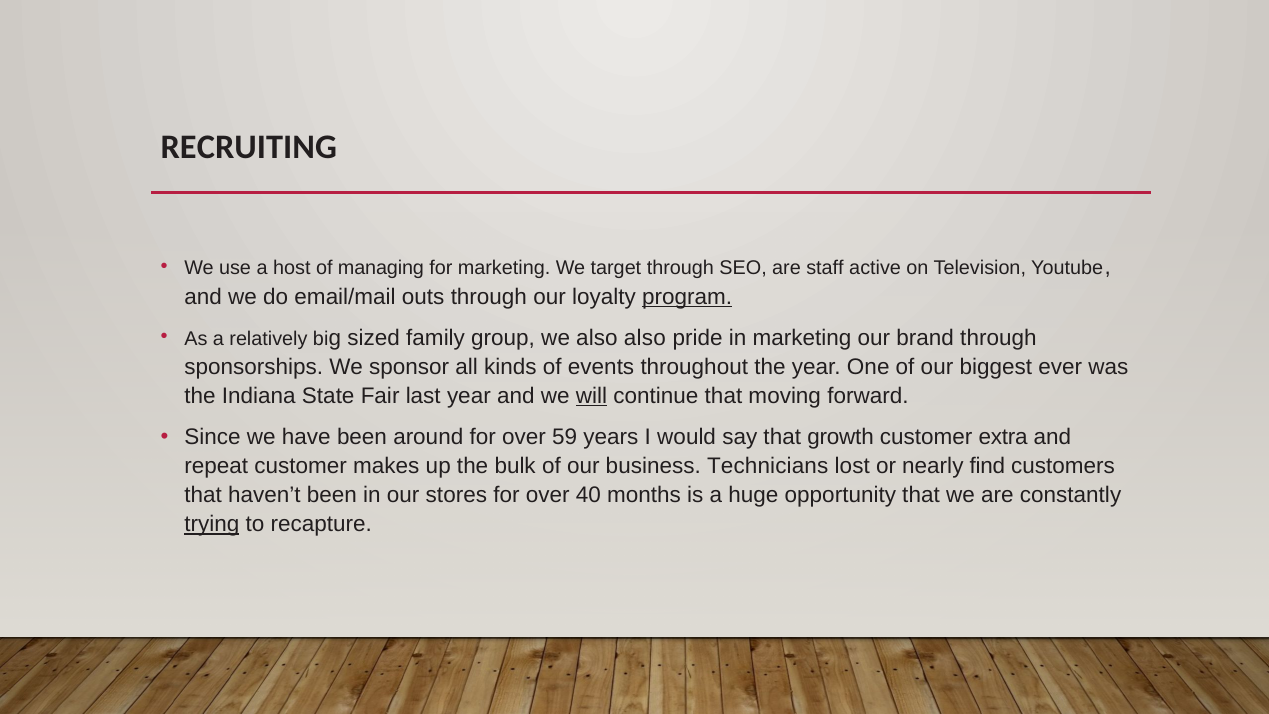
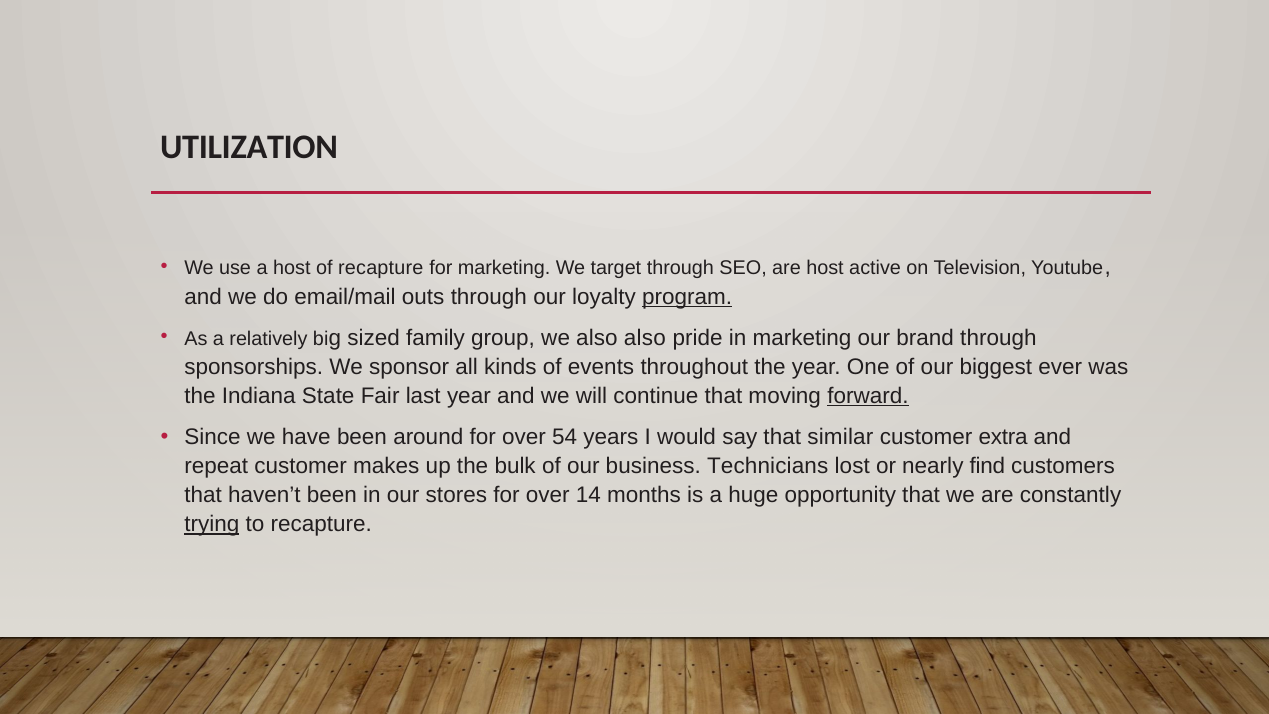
RECRUITING: RECRUITING -> UTILIZATION (249, 147)
of managing: managing -> recapture (381, 268)
are staff: staff -> host (825, 268)
will underline: present -> none (591, 396)
forward underline: none -> present (868, 396)
59: 59 -> 54 (565, 437)
growth: growth -> similar (840, 437)
40: 40 -> 14 (588, 495)
